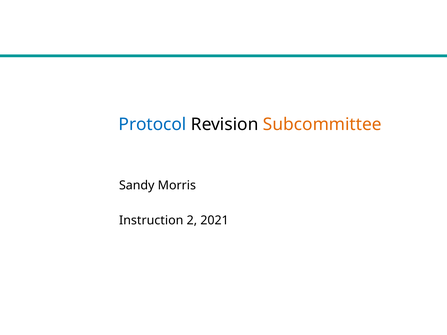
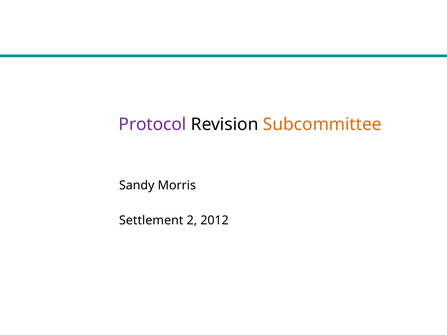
Protocol colour: blue -> purple (153, 125)
Instruction: Instruction -> Settlement (151, 220)
2021: 2021 -> 2012 (215, 220)
